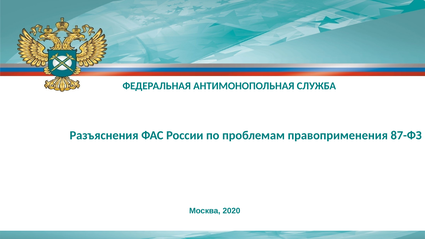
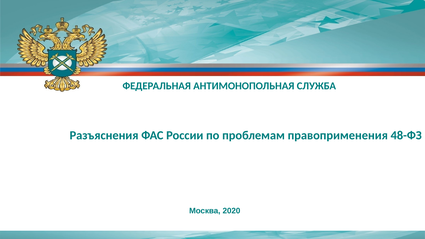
87-ФЗ: 87-ФЗ -> 48-ФЗ (406, 135)
